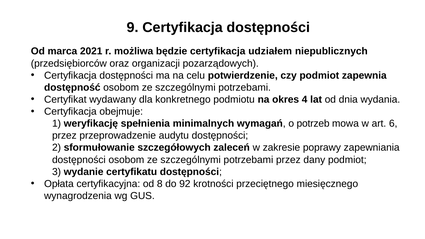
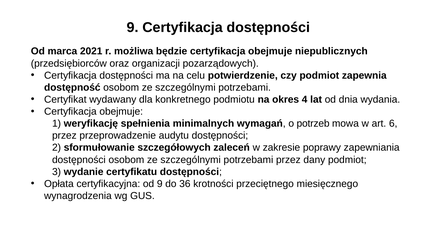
będzie certyfikacja udziałem: udziałem -> obejmuje (270, 51)
od 8: 8 -> 9 (160, 184)
92: 92 -> 36 (185, 184)
